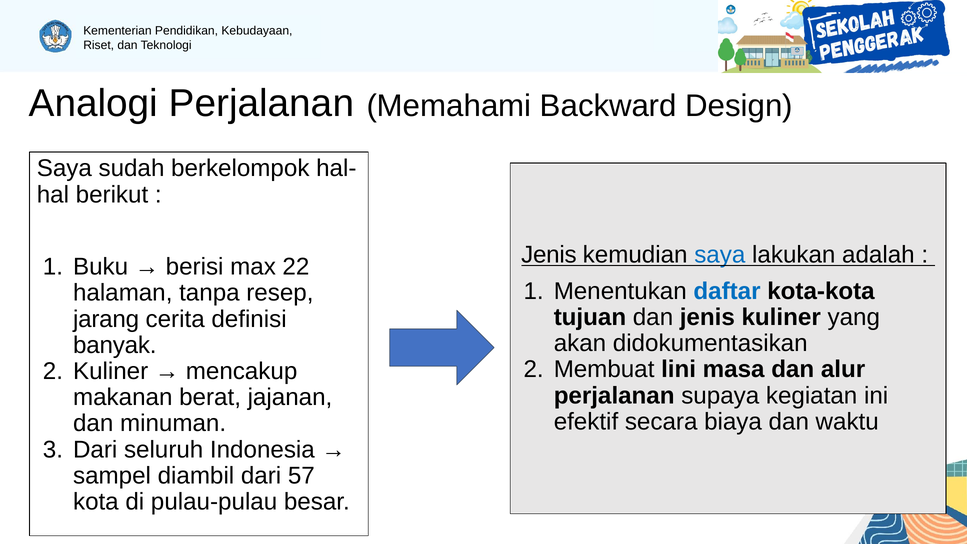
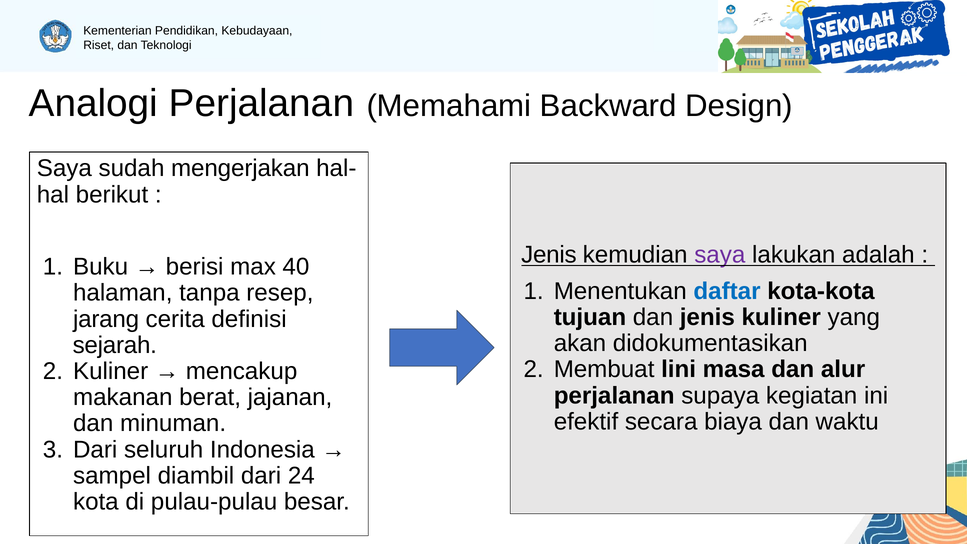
berkelompok: berkelompok -> mengerjakan (240, 168)
saya colour: blue -> purple (720, 255)
22: 22 -> 40 (296, 267)
banyak: banyak -> sejarah (115, 345)
57: 57 -> 24 (301, 476)
